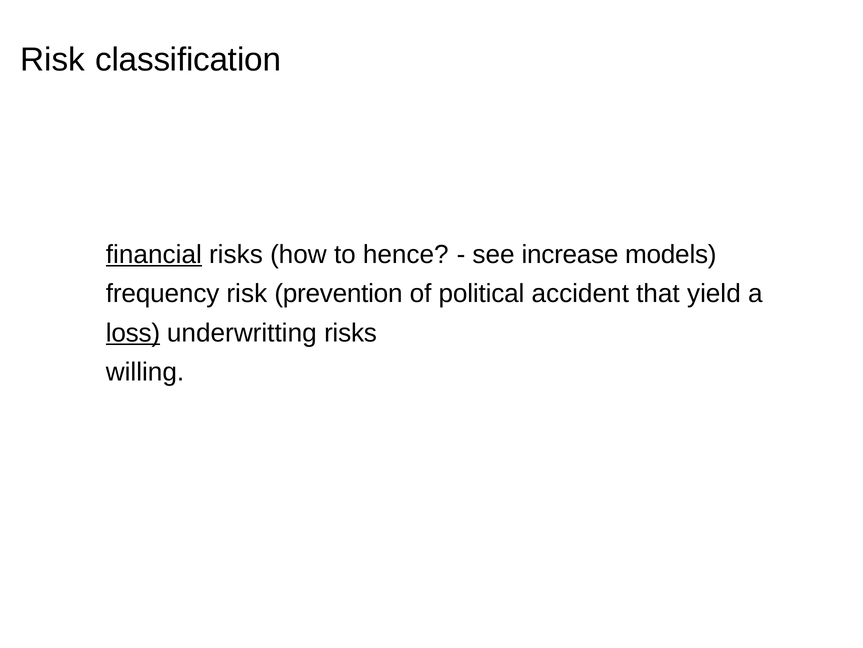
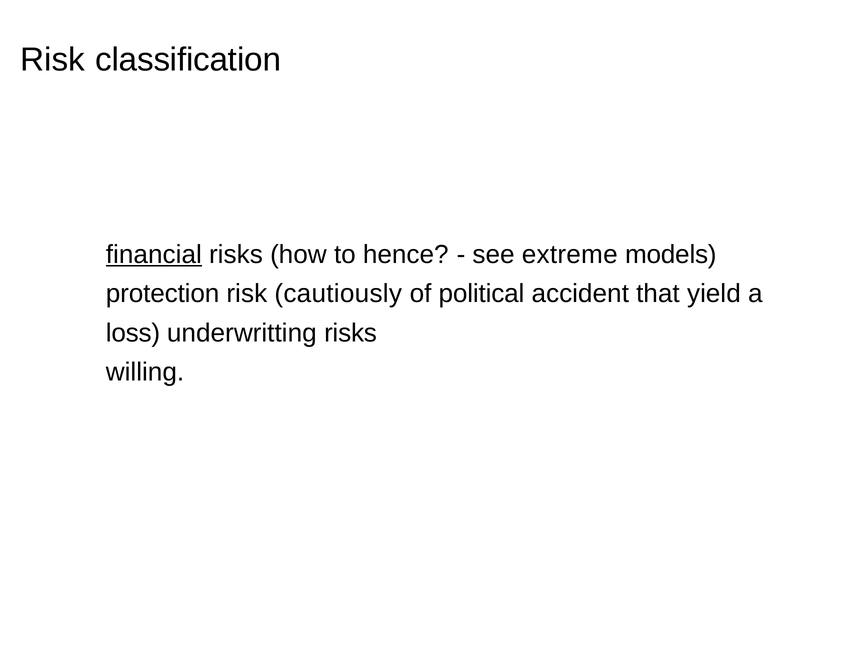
increase: increase -> extreme (570, 254)
frequency: frequency -> protection (163, 294)
prevention: prevention -> cautiously (338, 294)
loss underline: present -> none (133, 333)
